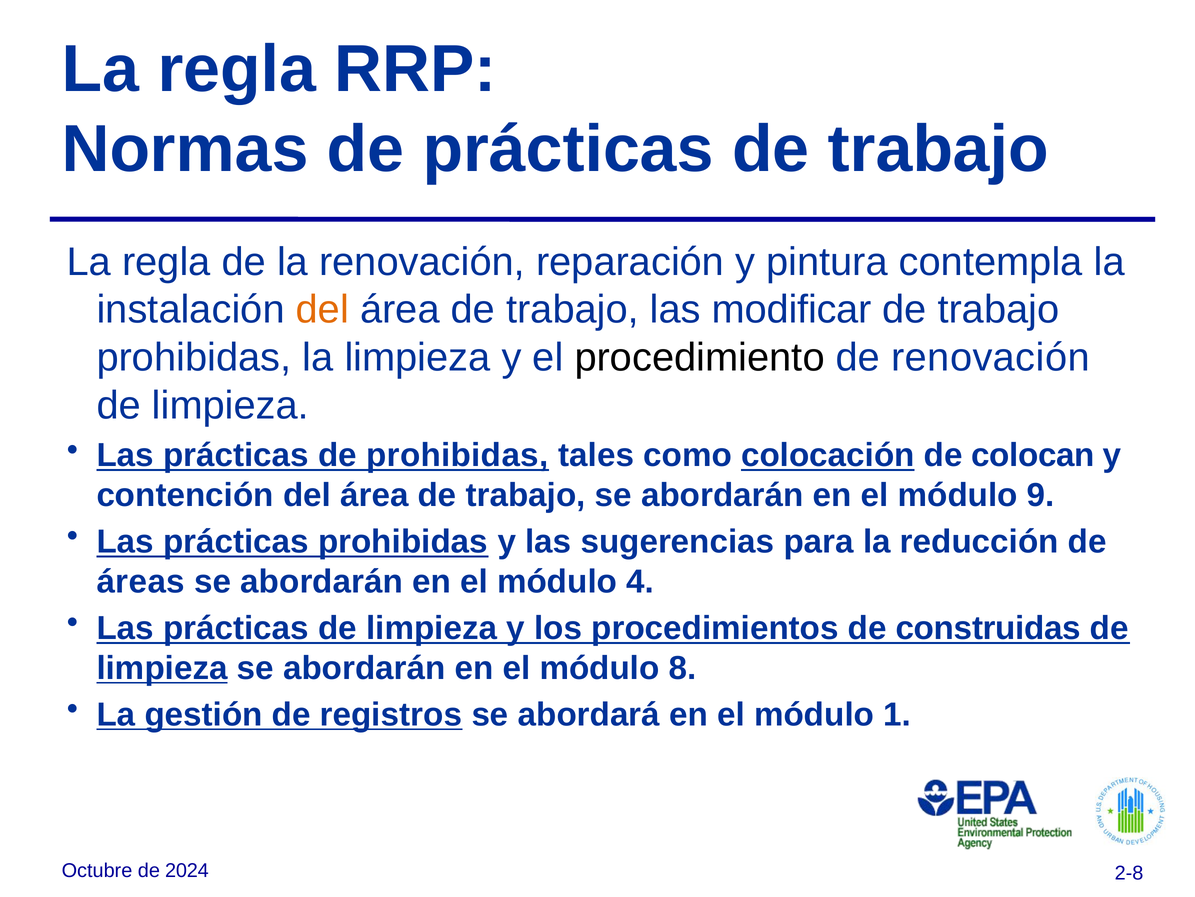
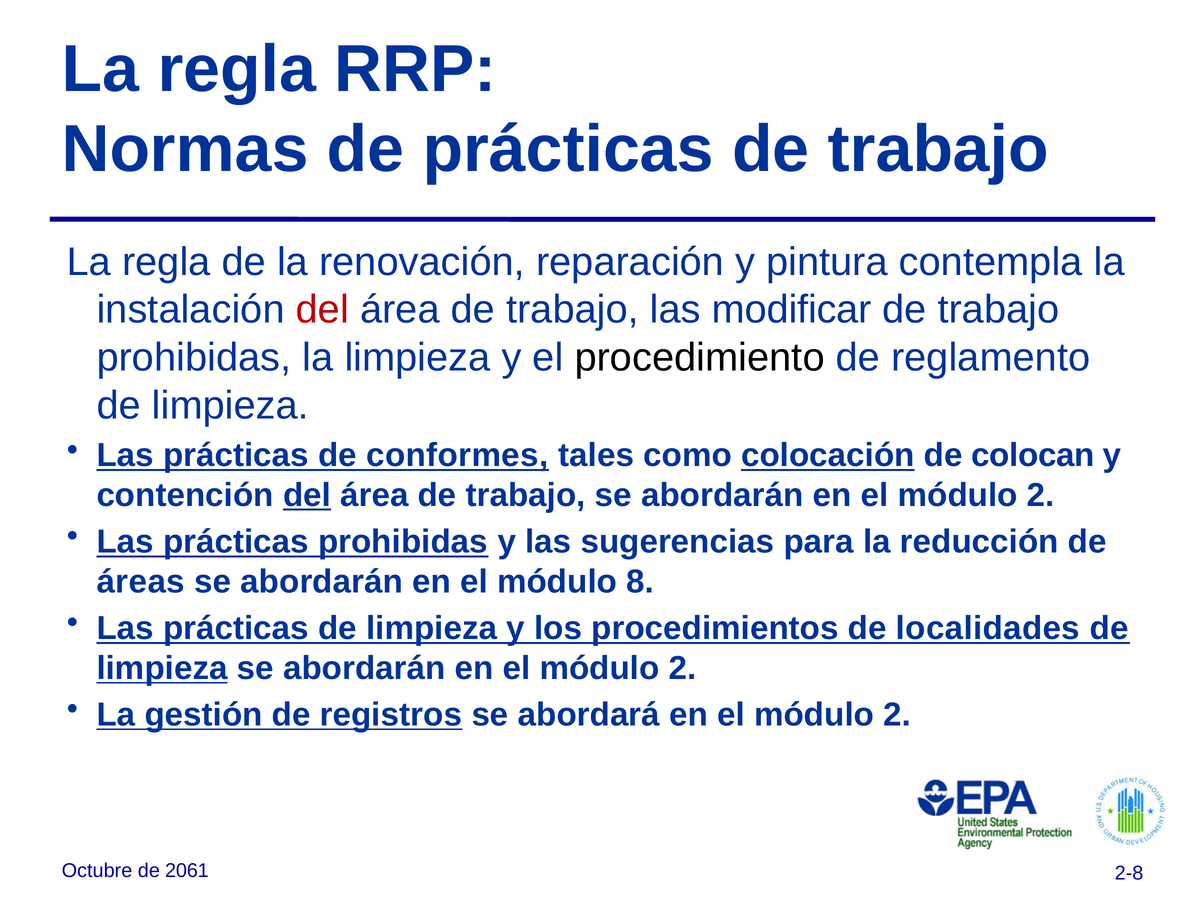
del colour: orange -> red (322, 310)
de renovación: renovación -> reglamento (991, 357)
de prohibidas: prohibidas -> conformes (457, 455)
del underline: none -> present (307, 495)
9: 9 -> 2 (1041, 495)
4: 4 -> 8 (640, 581)
construidas: construidas -> localidades (988, 628)
8: 8 -> 2 (683, 668)
1: 1 -> 2 (897, 714)
2024: 2024 -> 2061 (187, 870)
